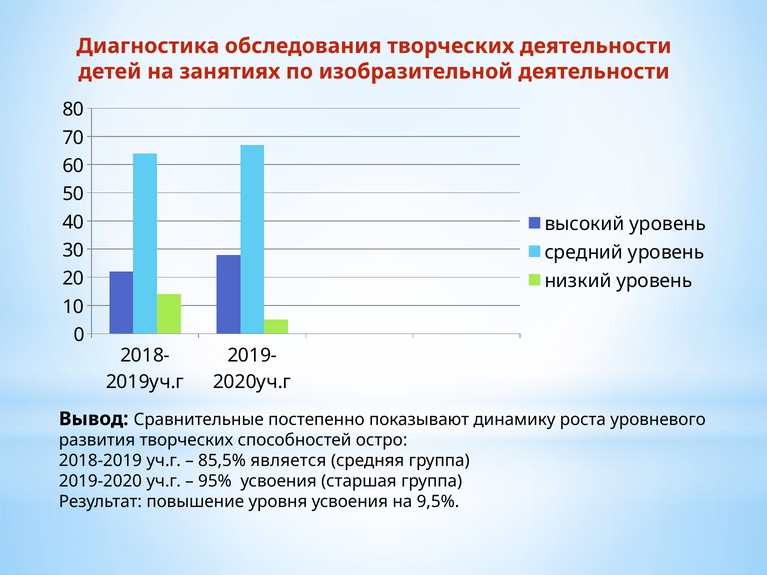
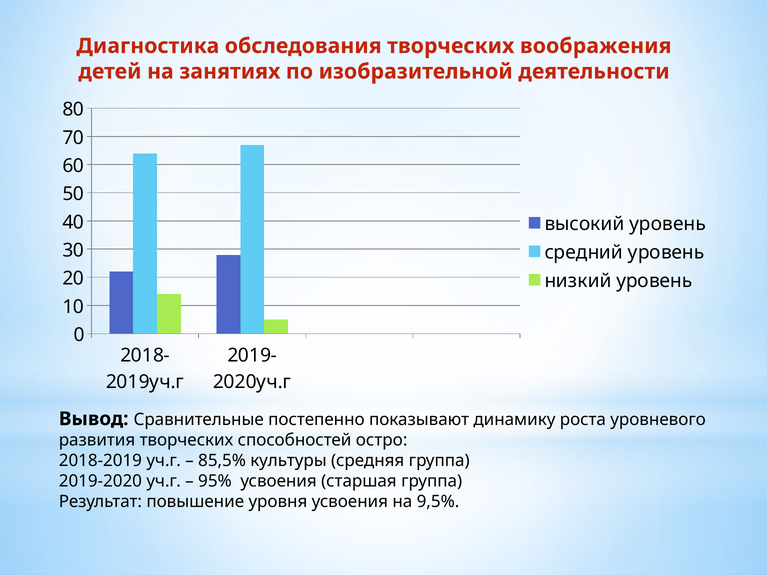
творческих деятельности: деятельности -> воображения (596, 46)
является: является -> культуры (288, 461)
